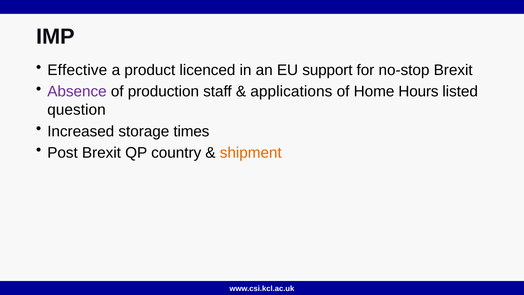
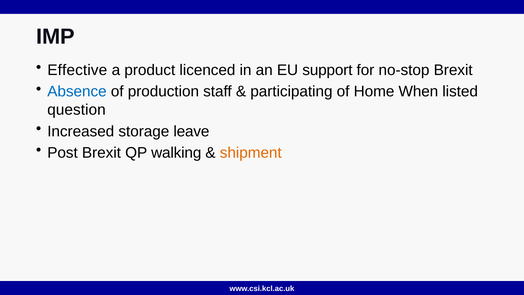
Absence colour: purple -> blue (77, 91)
applications: applications -> participating (291, 91)
Hours: Hours -> When (418, 91)
times: times -> leave (191, 131)
country: country -> walking (176, 153)
